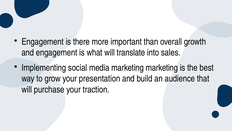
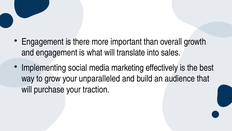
marketing marketing: marketing -> effectively (162, 67)
presentation: presentation -> unparalleled (100, 78)
